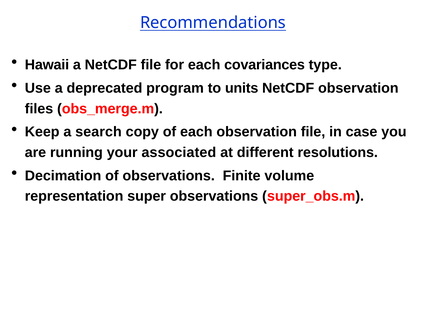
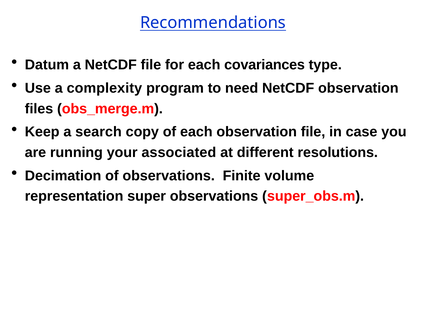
Hawaii: Hawaii -> Datum (47, 65)
deprecated: deprecated -> complexity (104, 88)
units: units -> need (242, 88)
